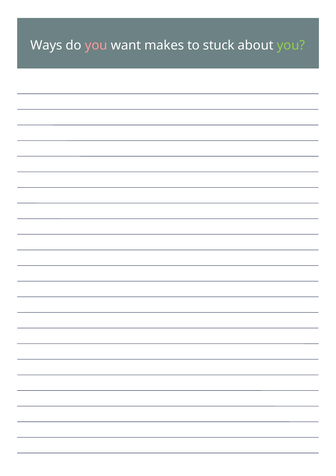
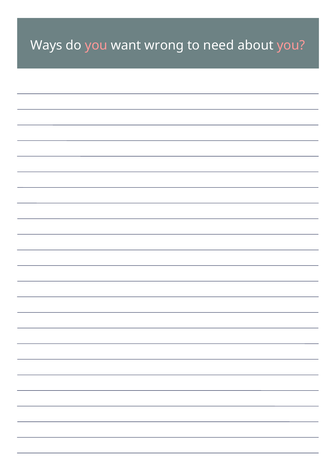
makes: makes -> wrong (164, 45)
stuck: stuck -> need (219, 45)
you colour: light green -> pink (291, 45)
